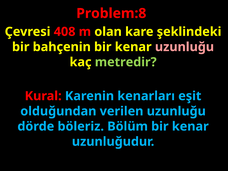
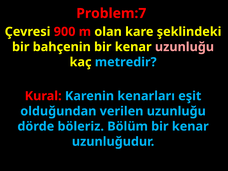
Problem:8: Problem:8 -> Problem:7 (111, 13)
408: 408 -> 900 (65, 32)
metredir colour: light green -> light blue (126, 62)
